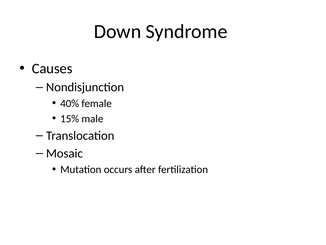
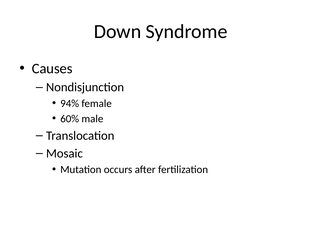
40%: 40% -> 94% (70, 103)
15%: 15% -> 60% (70, 118)
